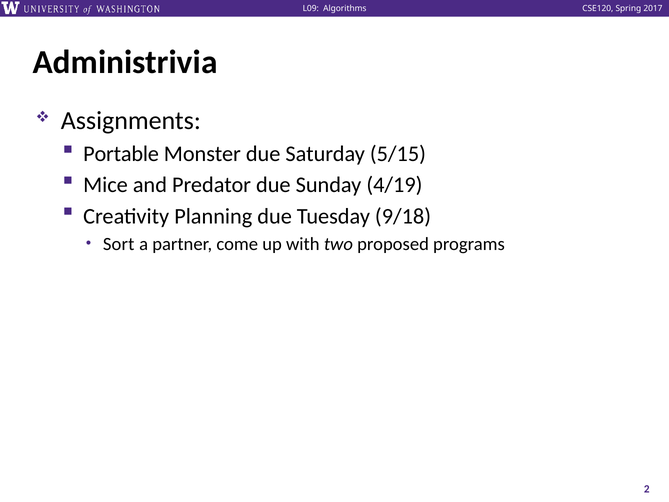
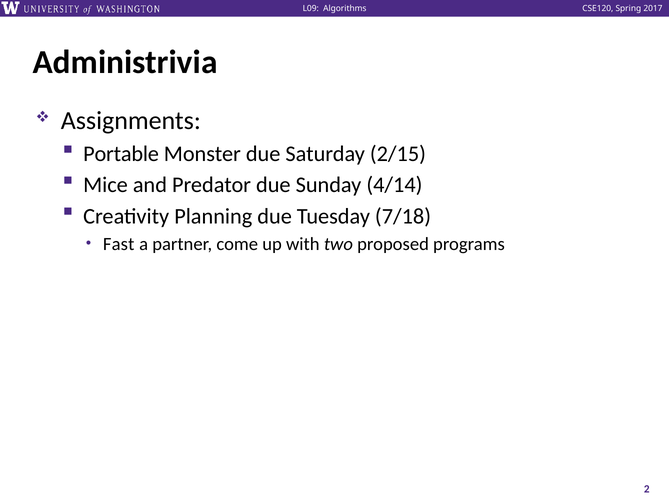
5/15: 5/15 -> 2/15 (398, 154)
4/19: 4/19 -> 4/14 (394, 185)
9/18: 9/18 -> 7/18 (403, 216)
Sort: Sort -> Fast (119, 244)
